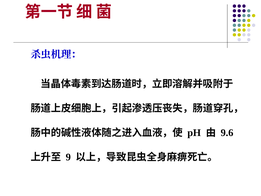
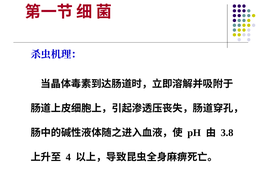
9.6: 9.6 -> 3.8 (227, 133)
9: 9 -> 4 (68, 157)
